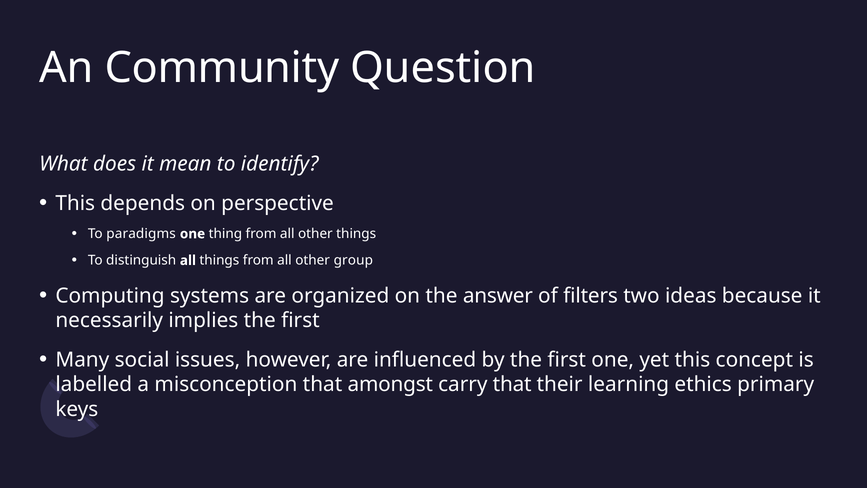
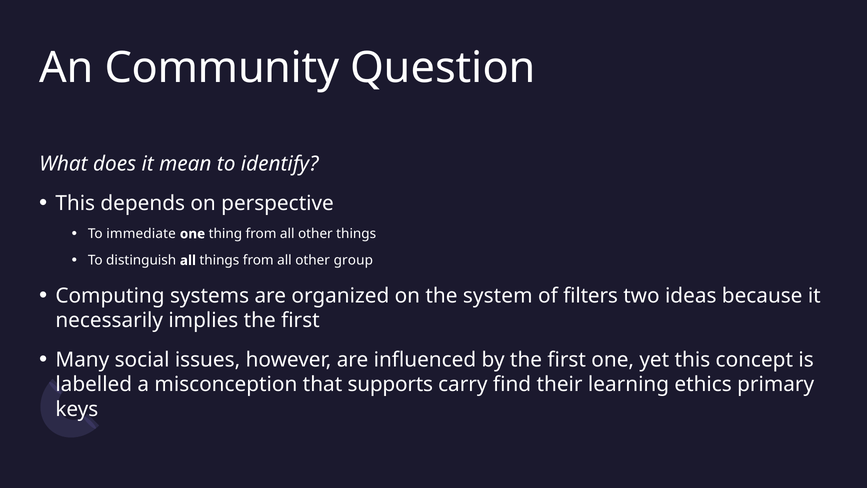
paradigms: paradigms -> immediate (141, 234)
answer: answer -> system (498, 296)
amongst: amongst -> supports (390, 384)
carry that: that -> find (512, 384)
